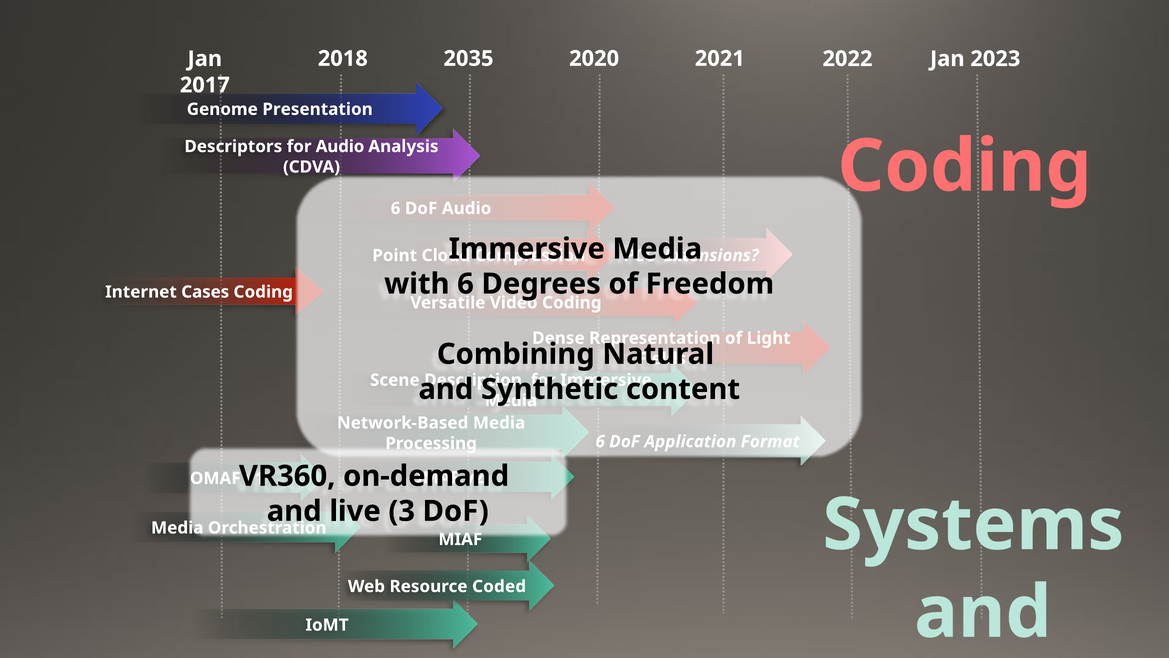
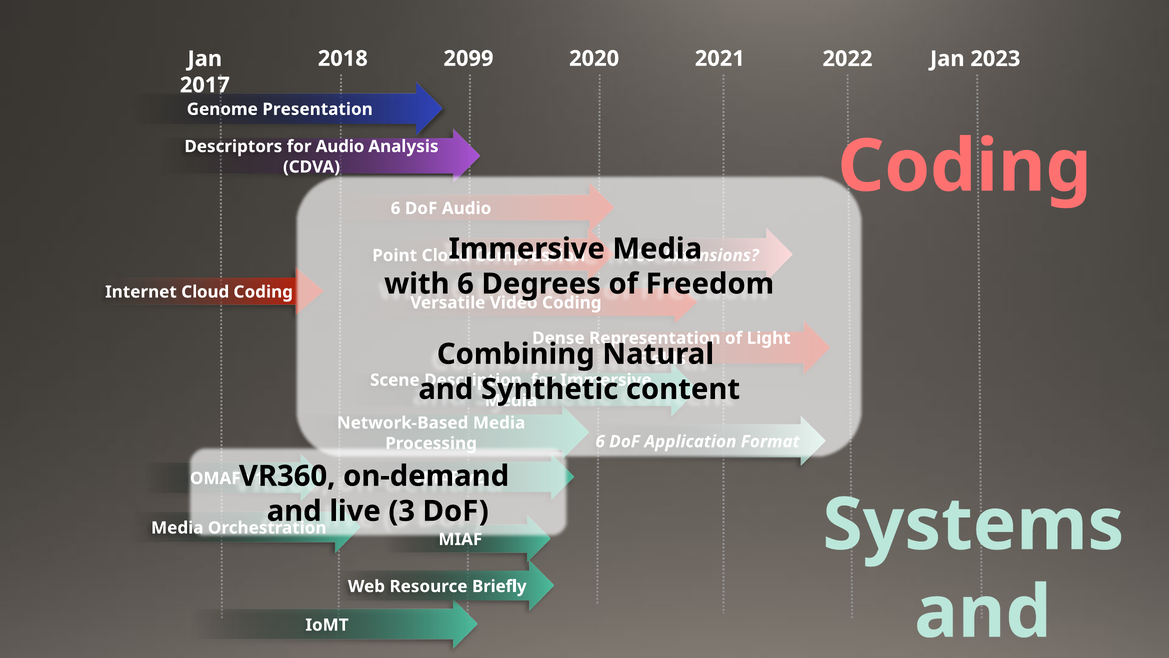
2035: 2035 -> 2099 (468, 59)
Internet Cases: Cases -> Cloud (205, 292)
Coded: Coded -> Briefly (499, 586)
